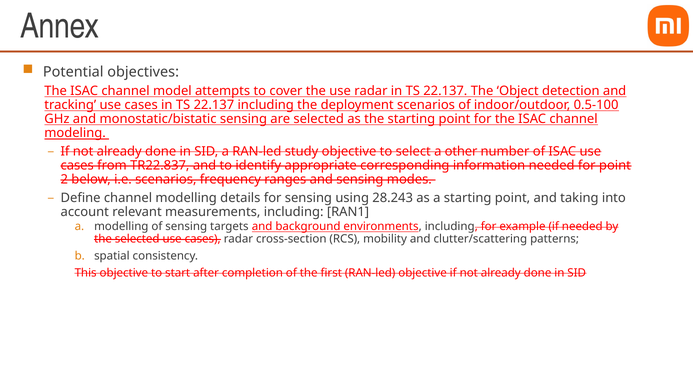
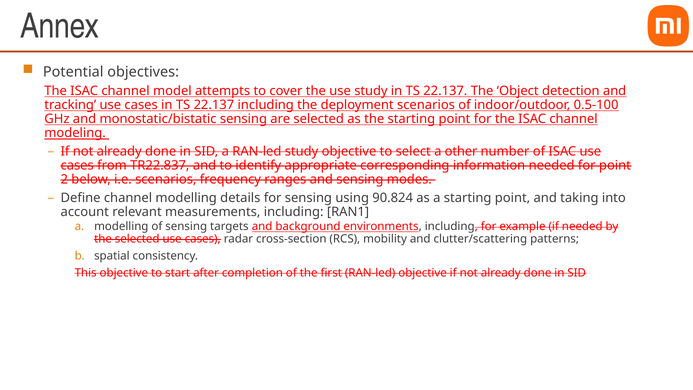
use radar: radar -> study (371, 91)
28.243: 28.243 -> 90.824 (393, 198)
